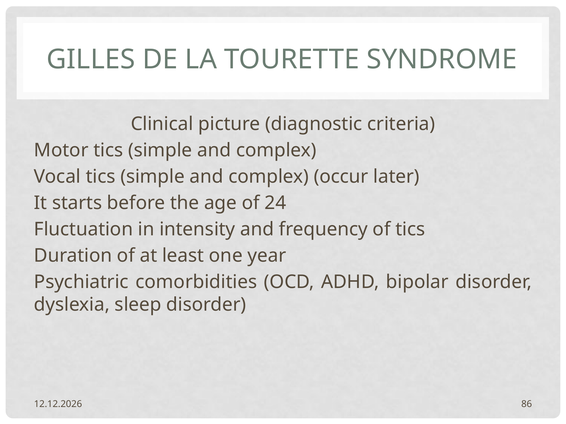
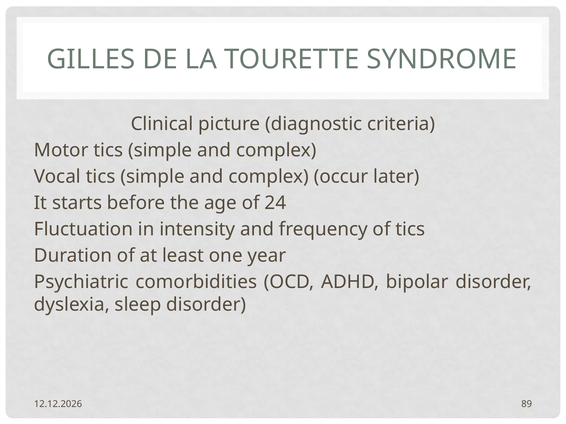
86: 86 -> 89 (527, 405)
